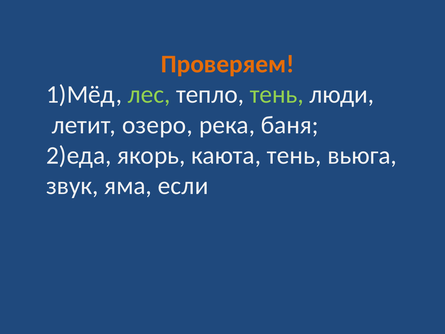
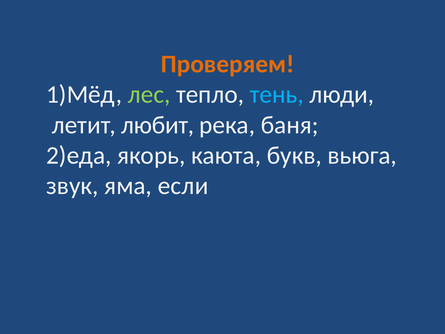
тень colour: light green -> light blue (277, 95)
озеро: озеро -> любит (158, 125)
каюта тень: тень -> букв (294, 155)
